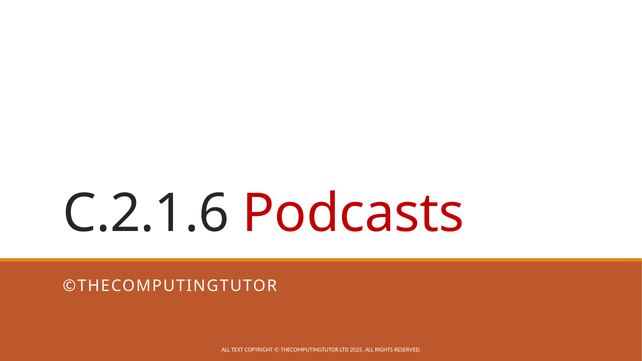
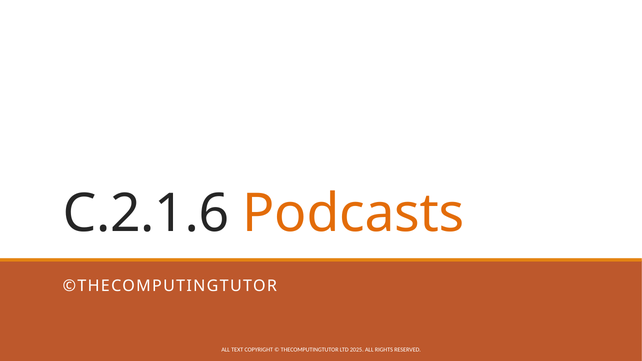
Podcasts colour: red -> orange (353, 214)
